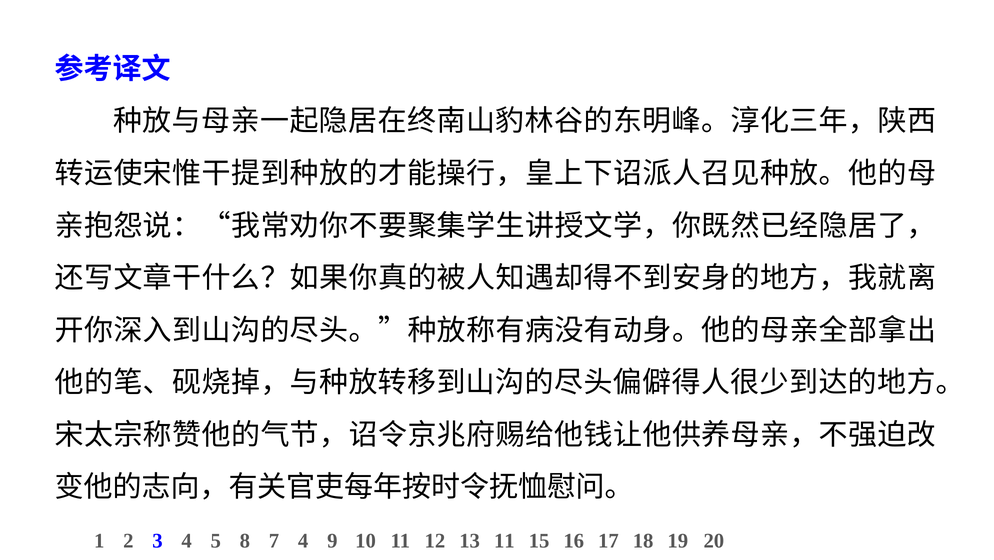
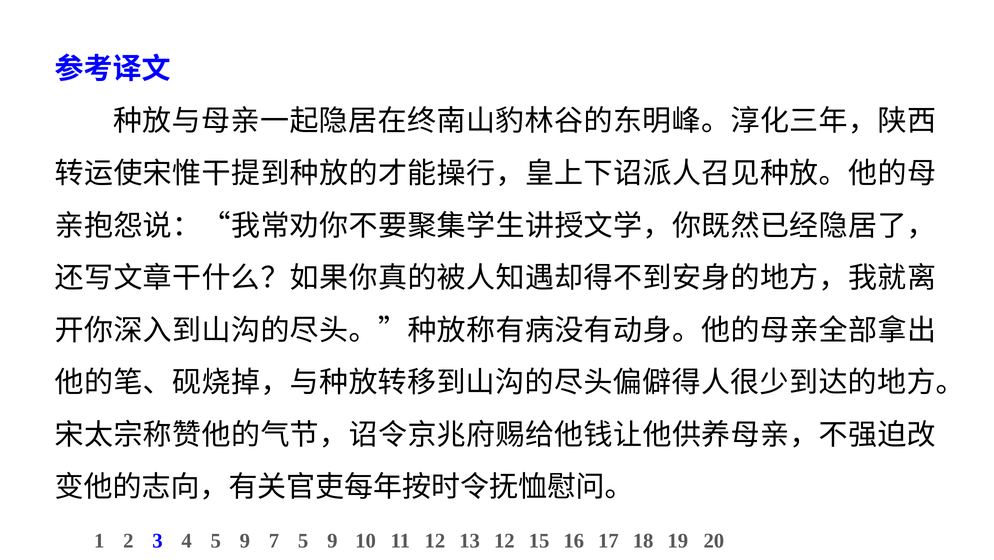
4 5 8: 8 -> 9 (245, 540)
7 4: 4 -> 5 (303, 540)
13 11: 11 -> 12 (504, 540)
